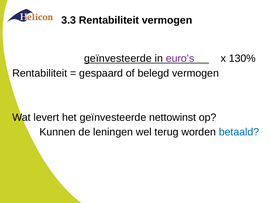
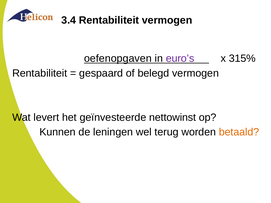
3.3: 3.3 -> 3.4 (69, 20)
geïnvesteerde: geïnvesteerde -> oefenopgaven (118, 59)
130%: 130% -> 315% (242, 59)
betaald colour: blue -> orange (239, 132)
